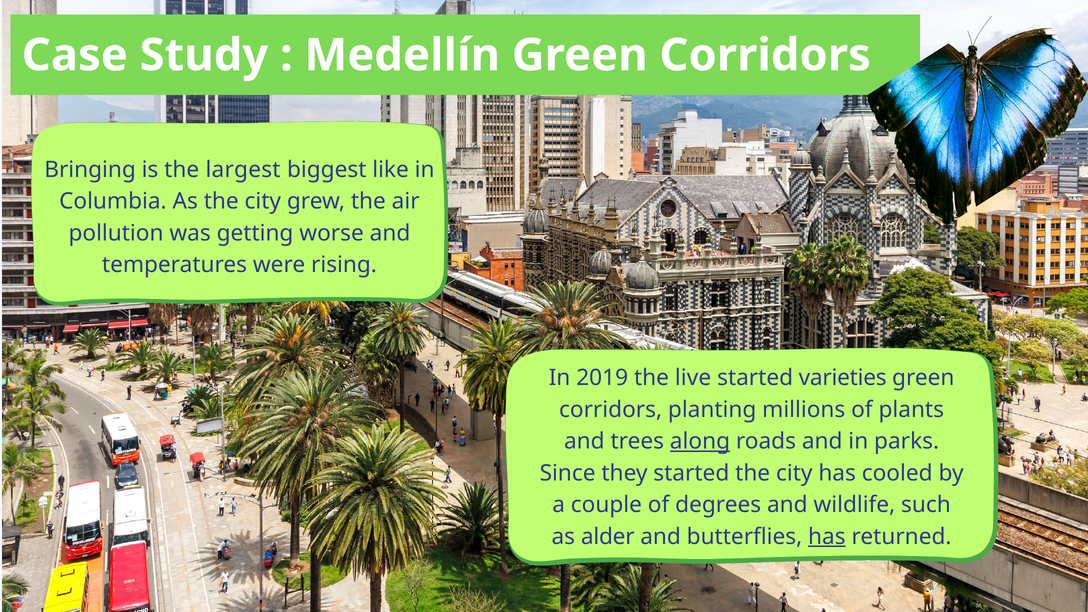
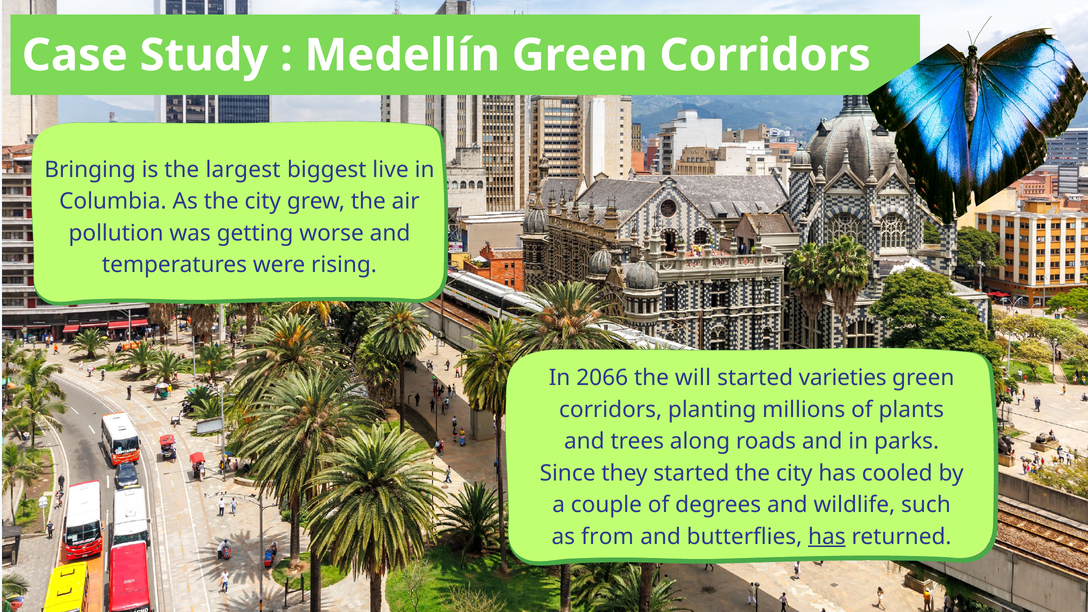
like: like -> live (391, 170)
2019: 2019 -> 2066 (602, 378)
live: live -> will (693, 378)
along underline: present -> none (700, 441)
alder: alder -> from (608, 537)
